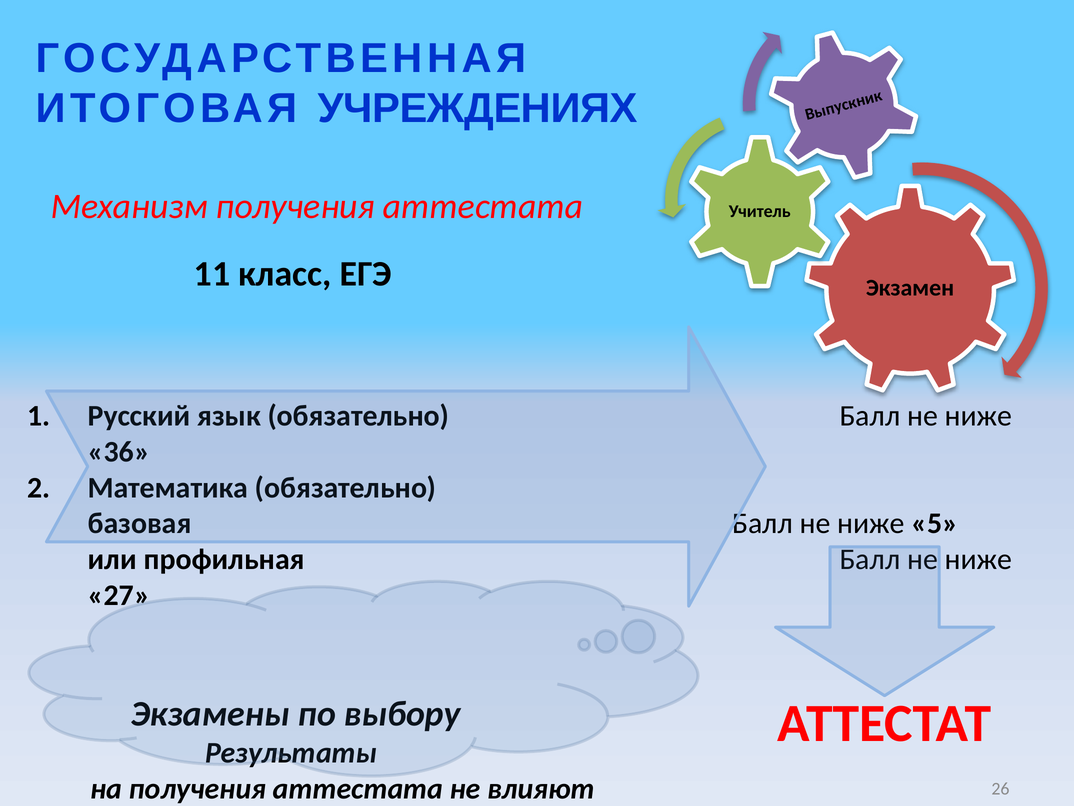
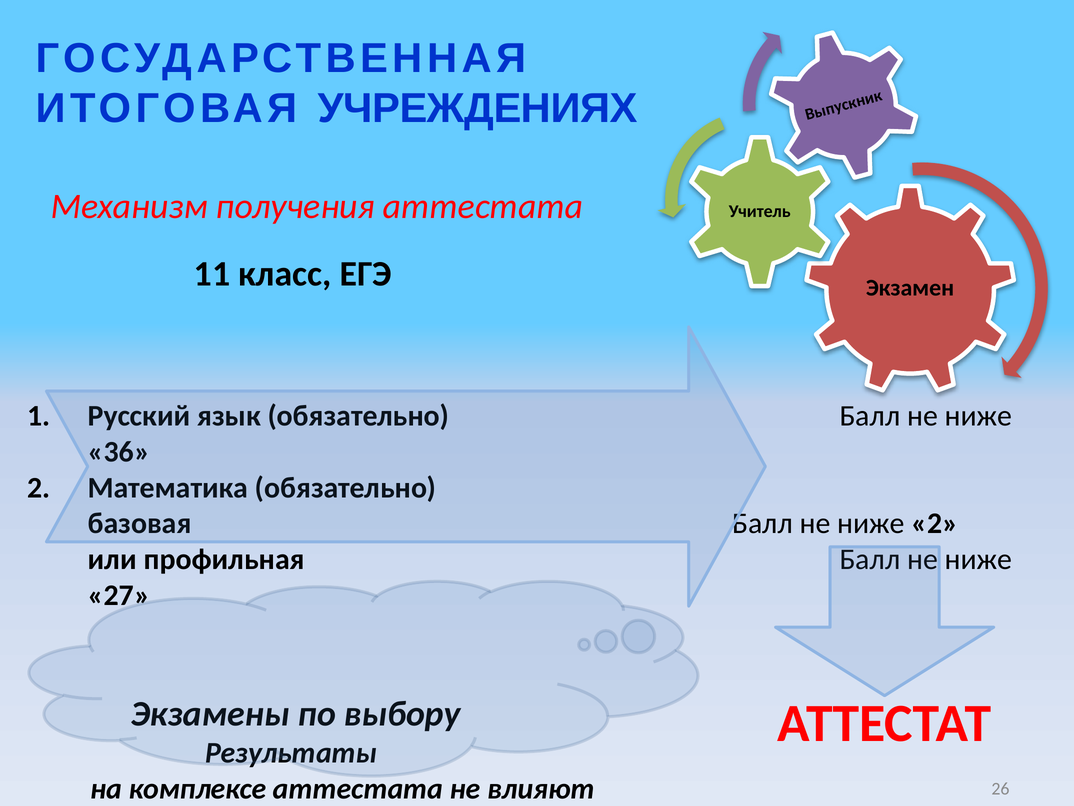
ниже 5: 5 -> 2 (935, 523)
на получения: получения -> комплексе (198, 788)
